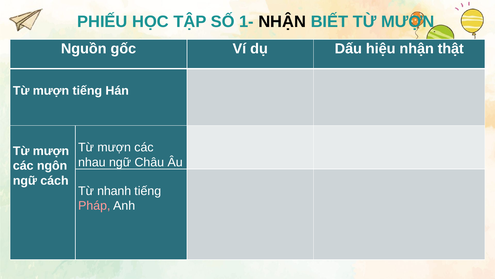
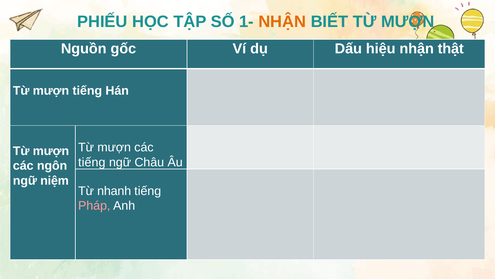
NHẬN colour: black -> orange (282, 22)
nhau: nhau -> tiếng (92, 162)
cách: cách -> niệm (55, 180)
